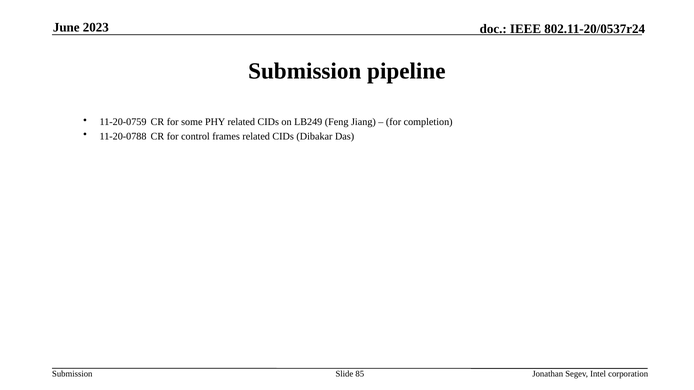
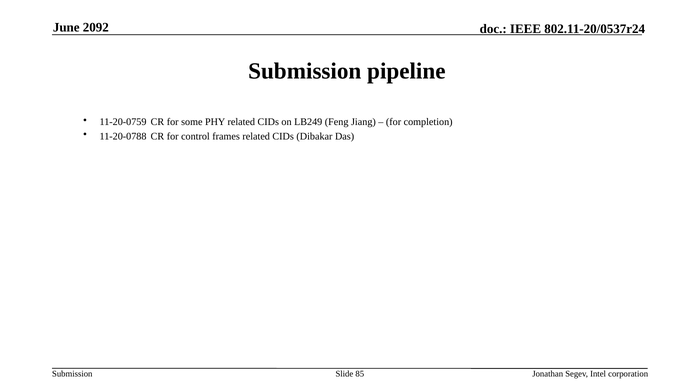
2023: 2023 -> 2092 (96, 28)
